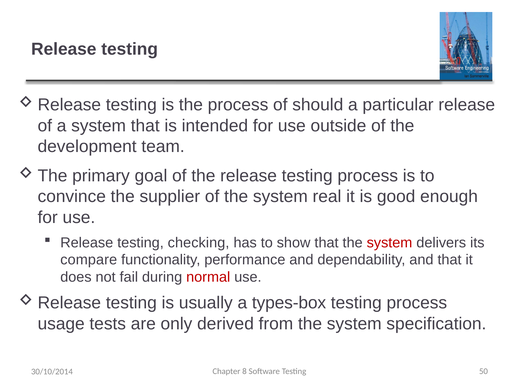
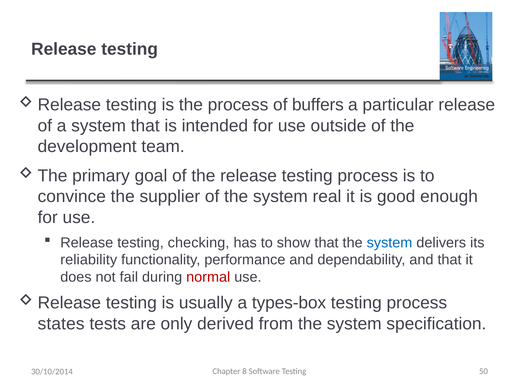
should: should -> buffers (318, 105)
system colour: red -> blue (390, 243)
compare: compare -> reliability (89, 260)
usage: usage -> states (61, 324)
